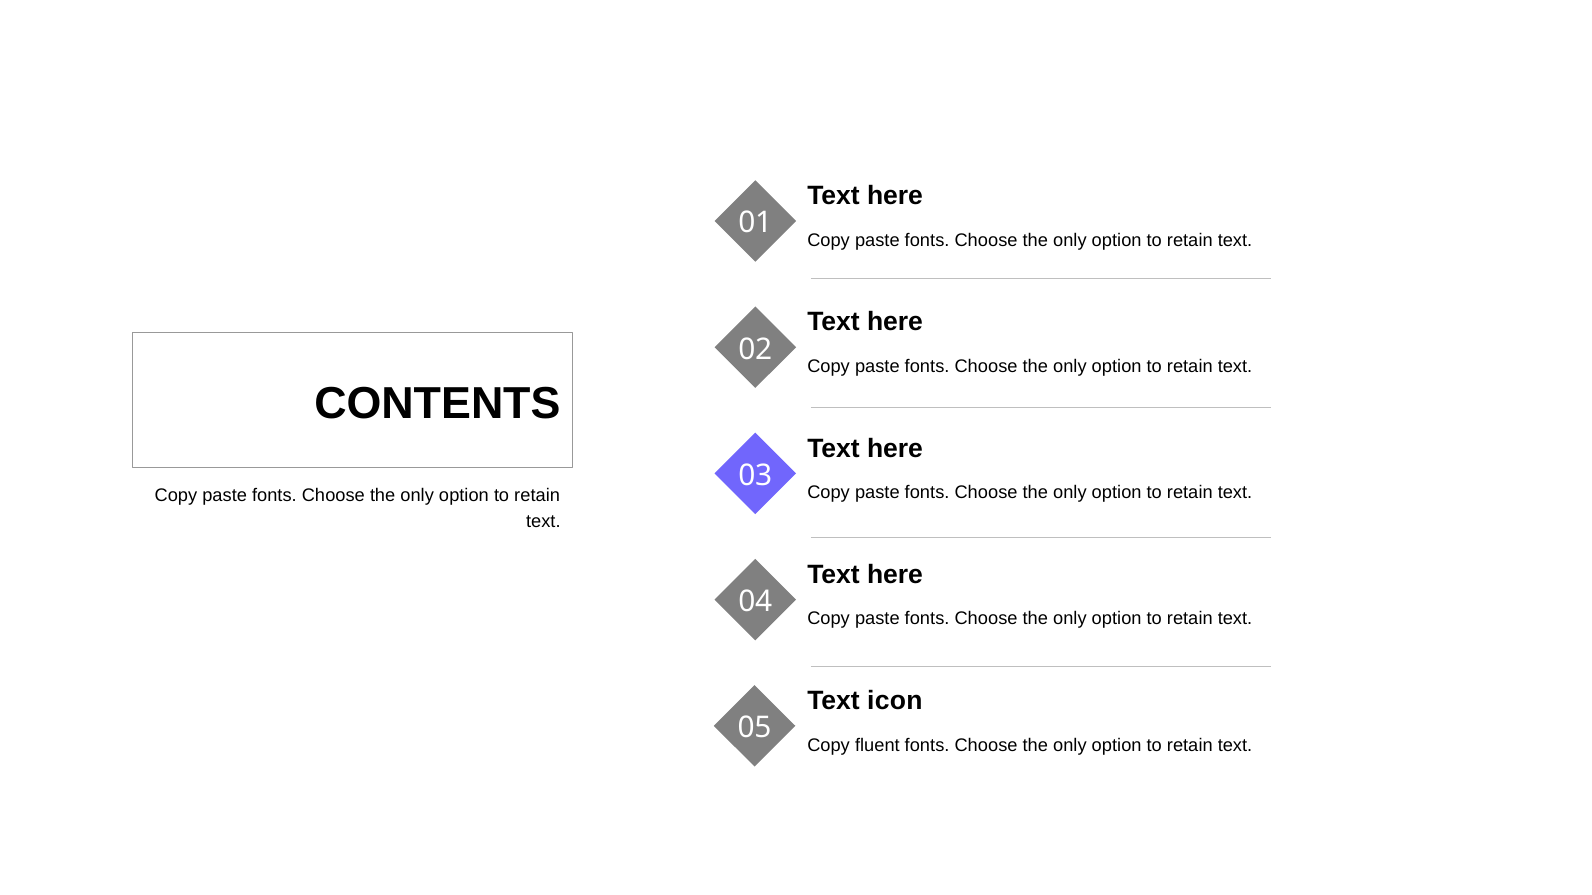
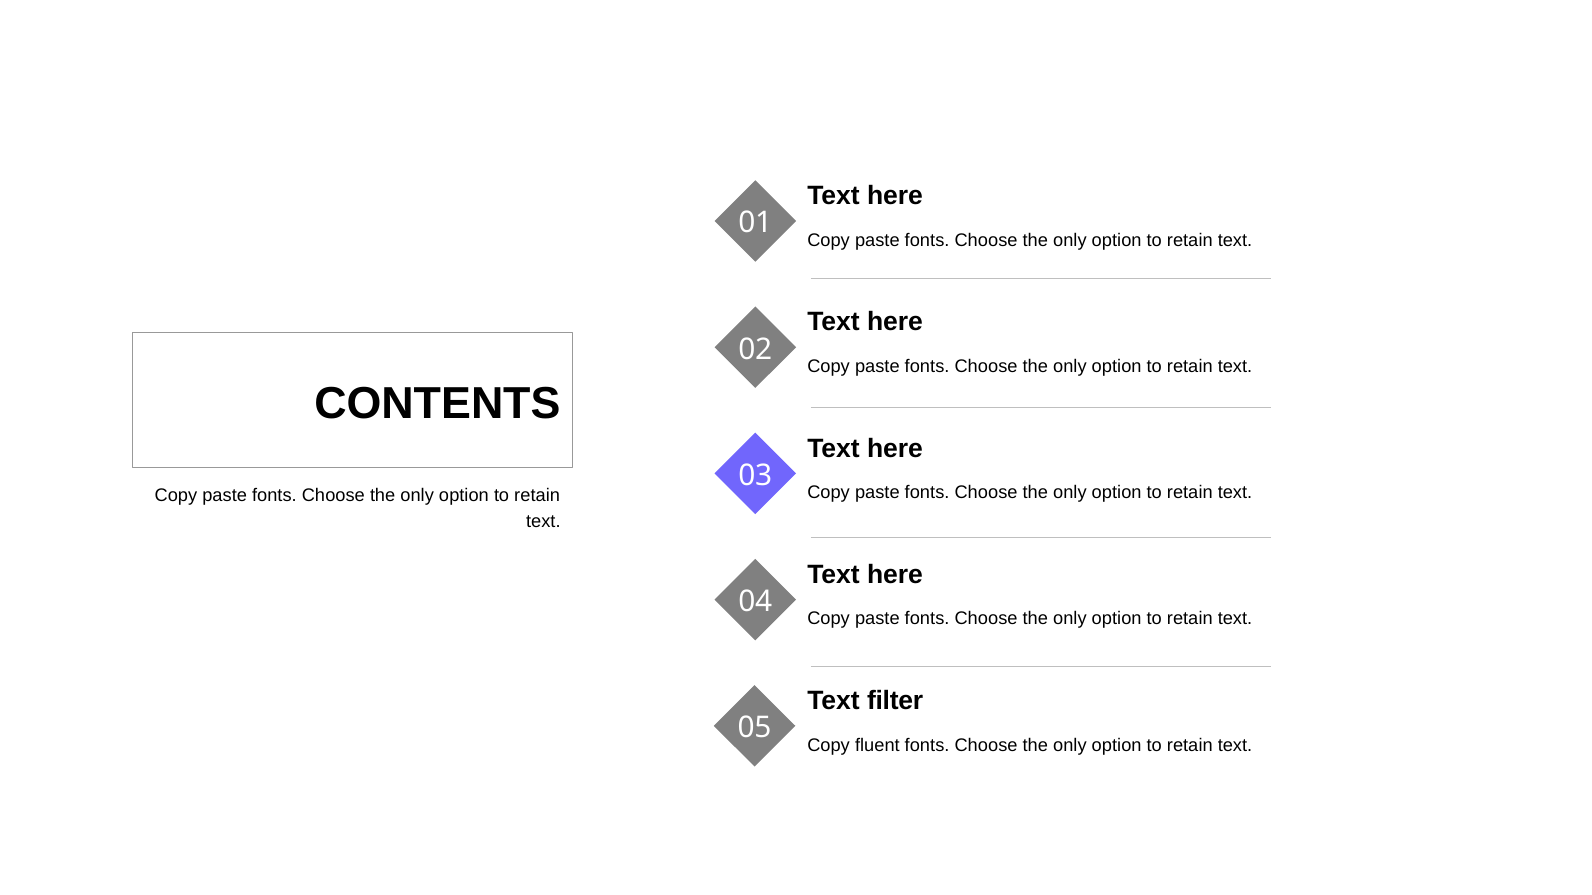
icon: icon -> filter (895, 701)
